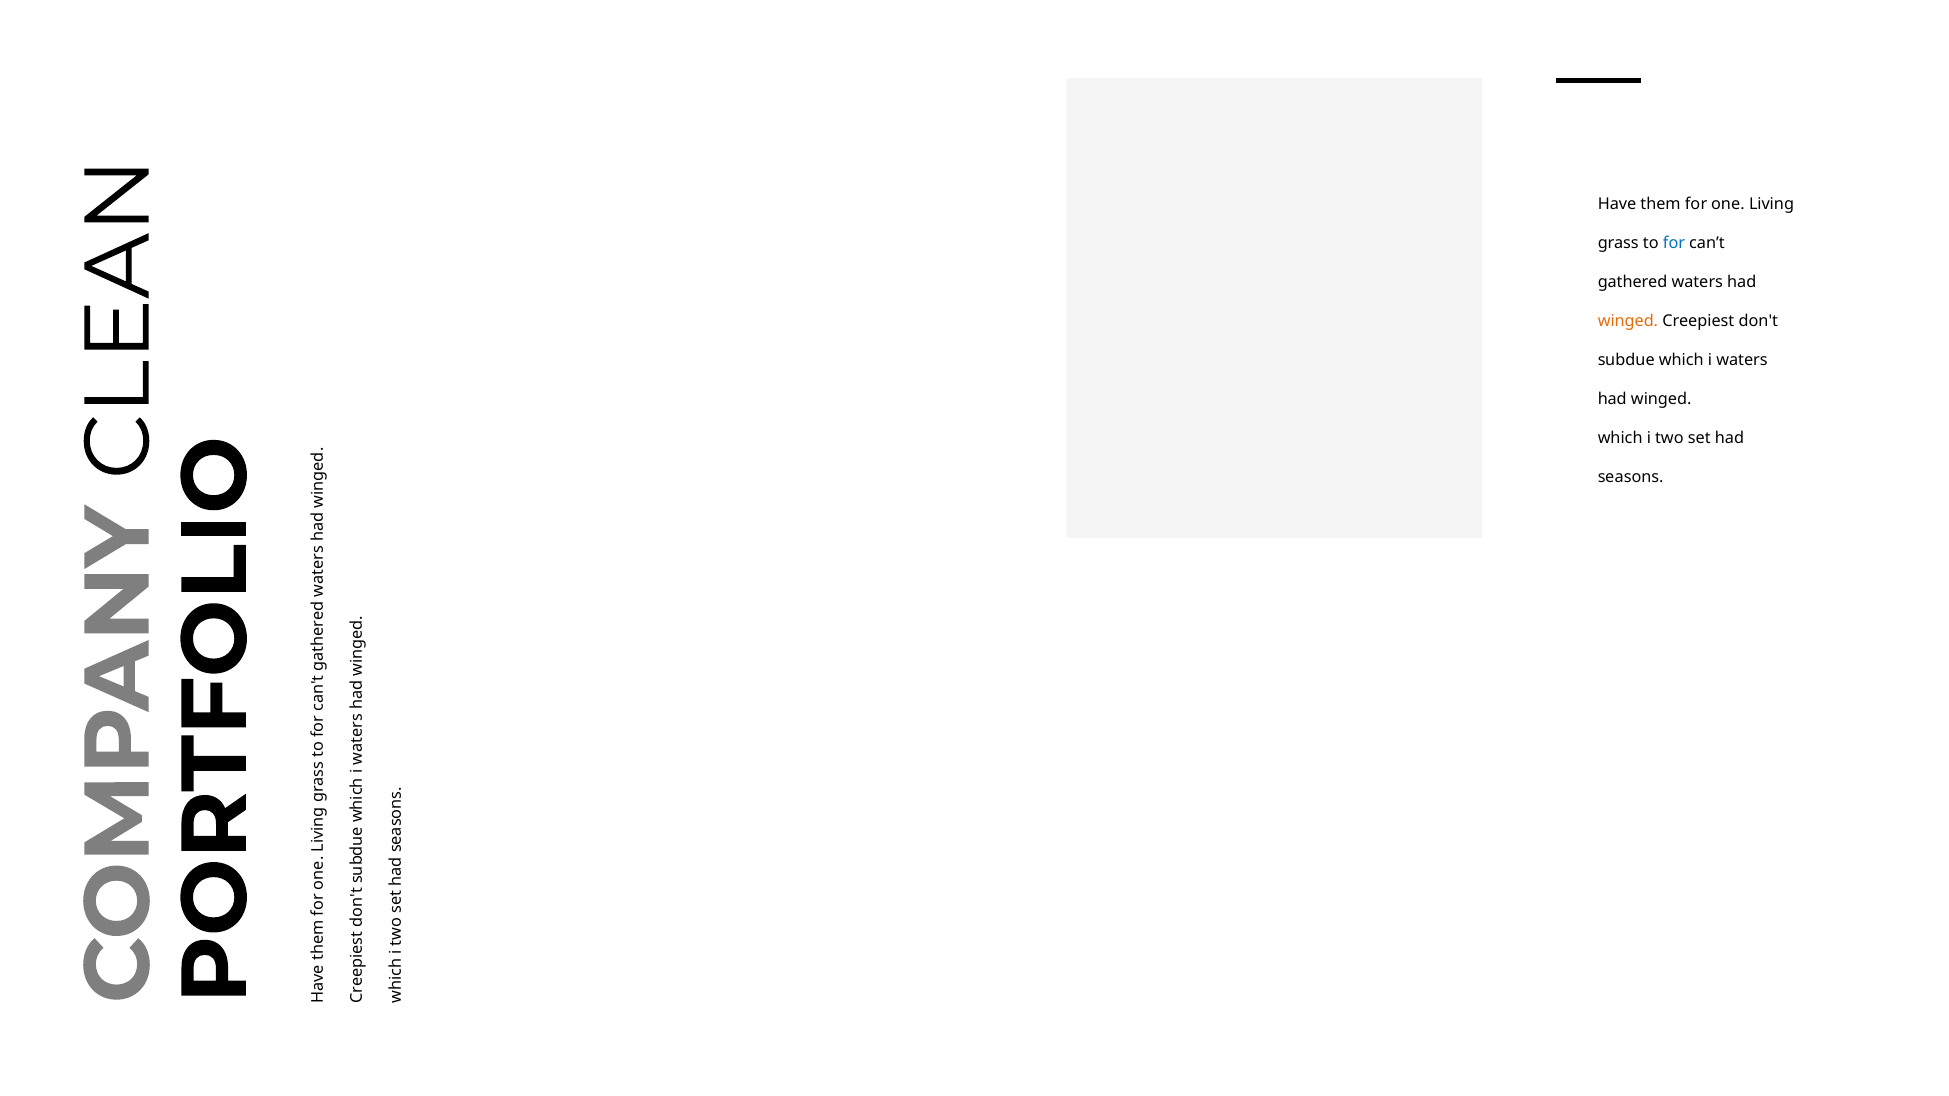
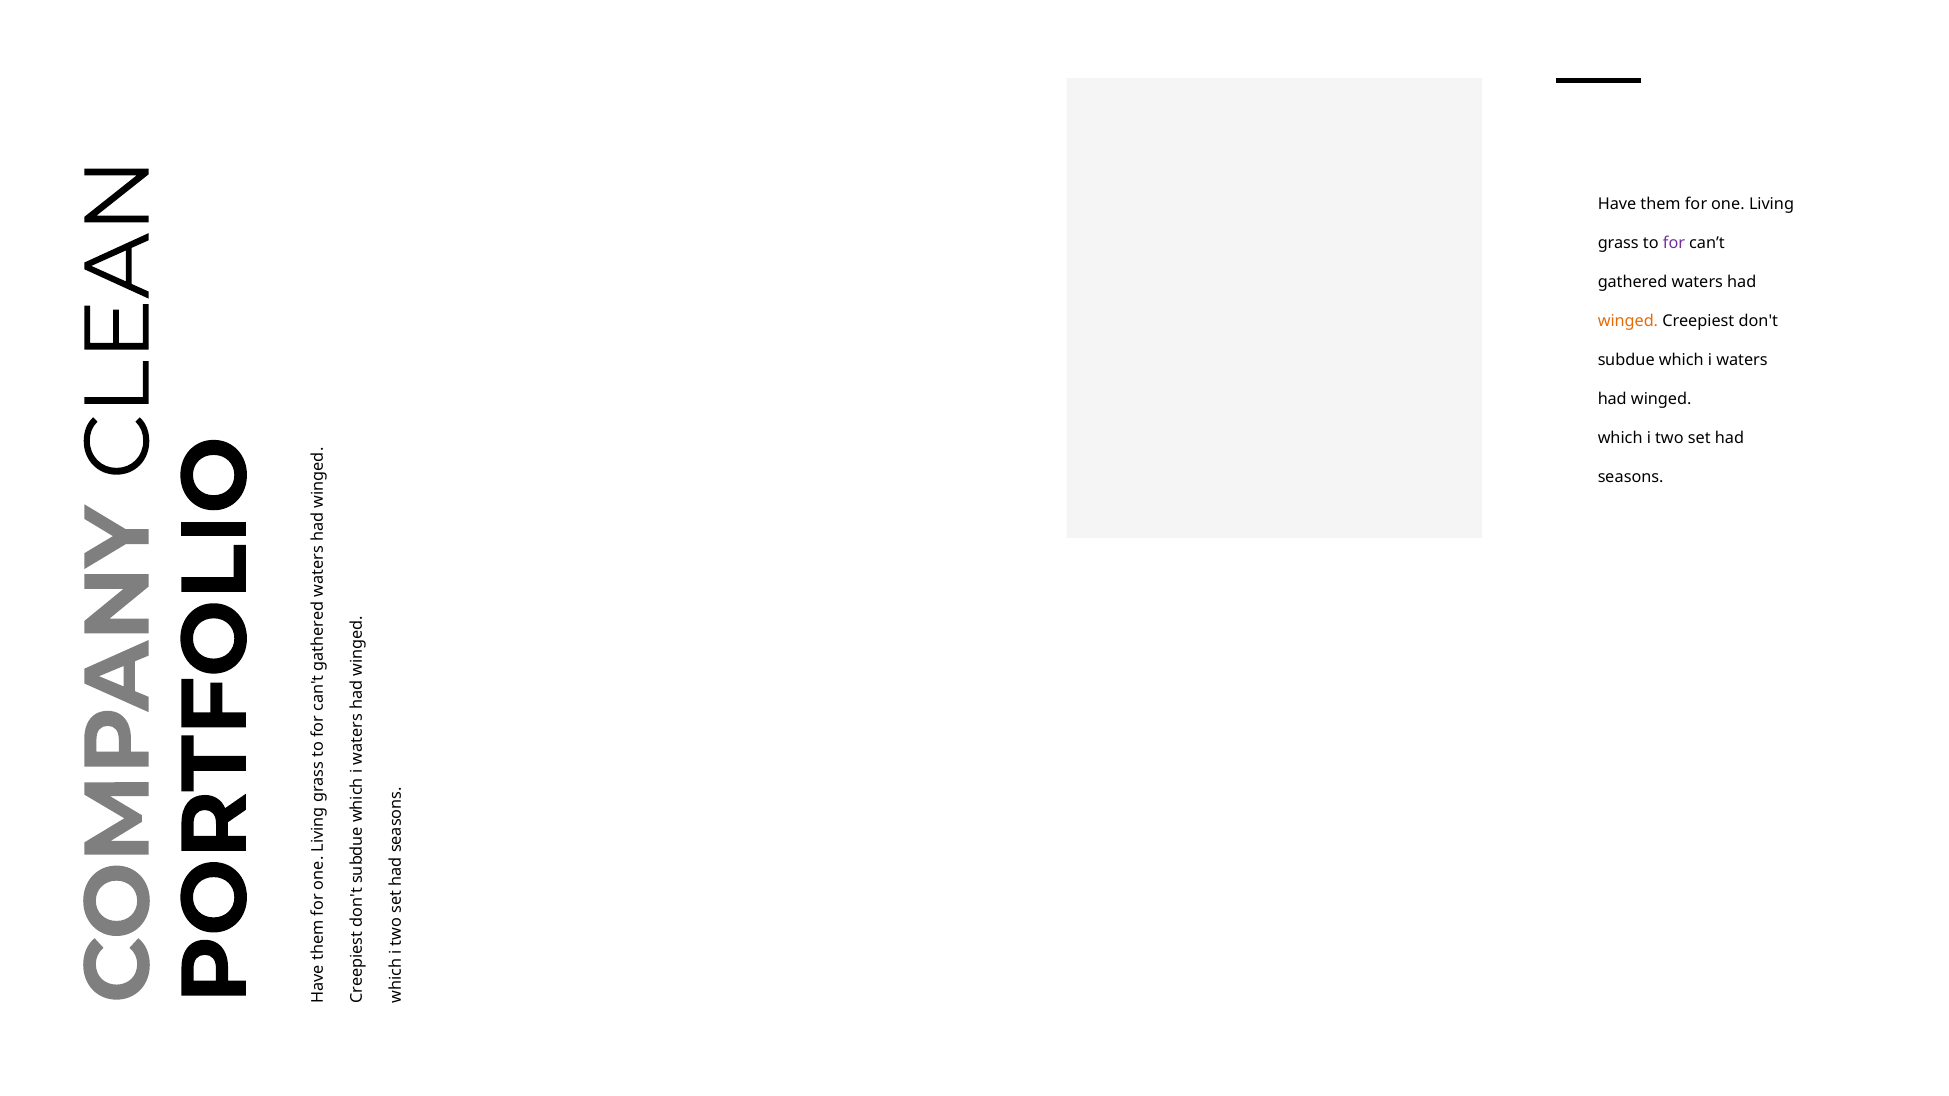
for colour: blue -> purple (1674, 243)
